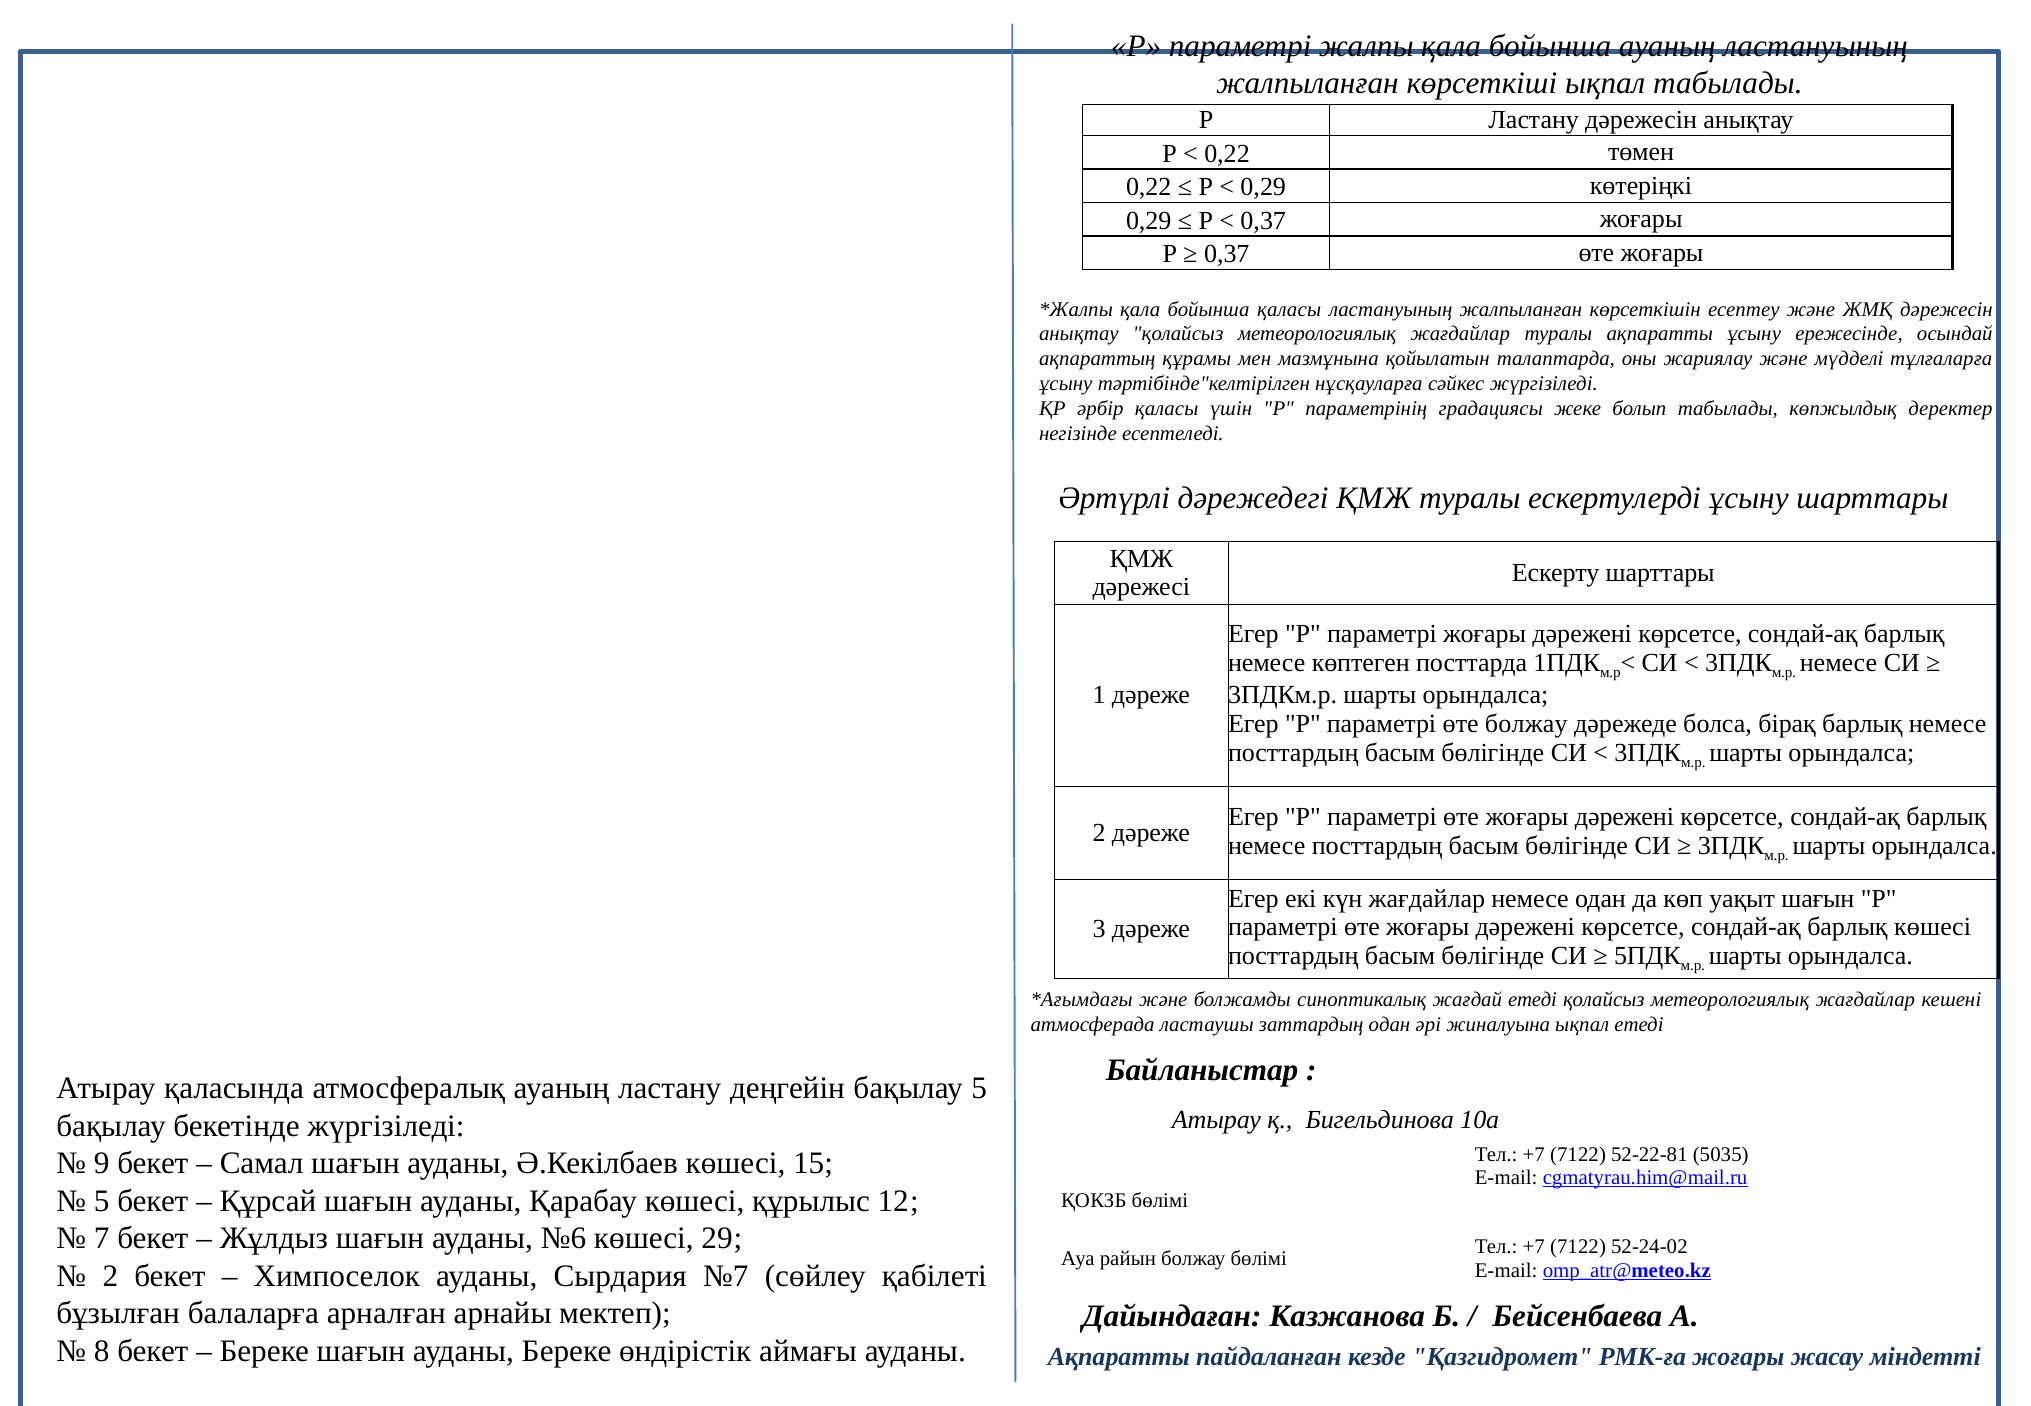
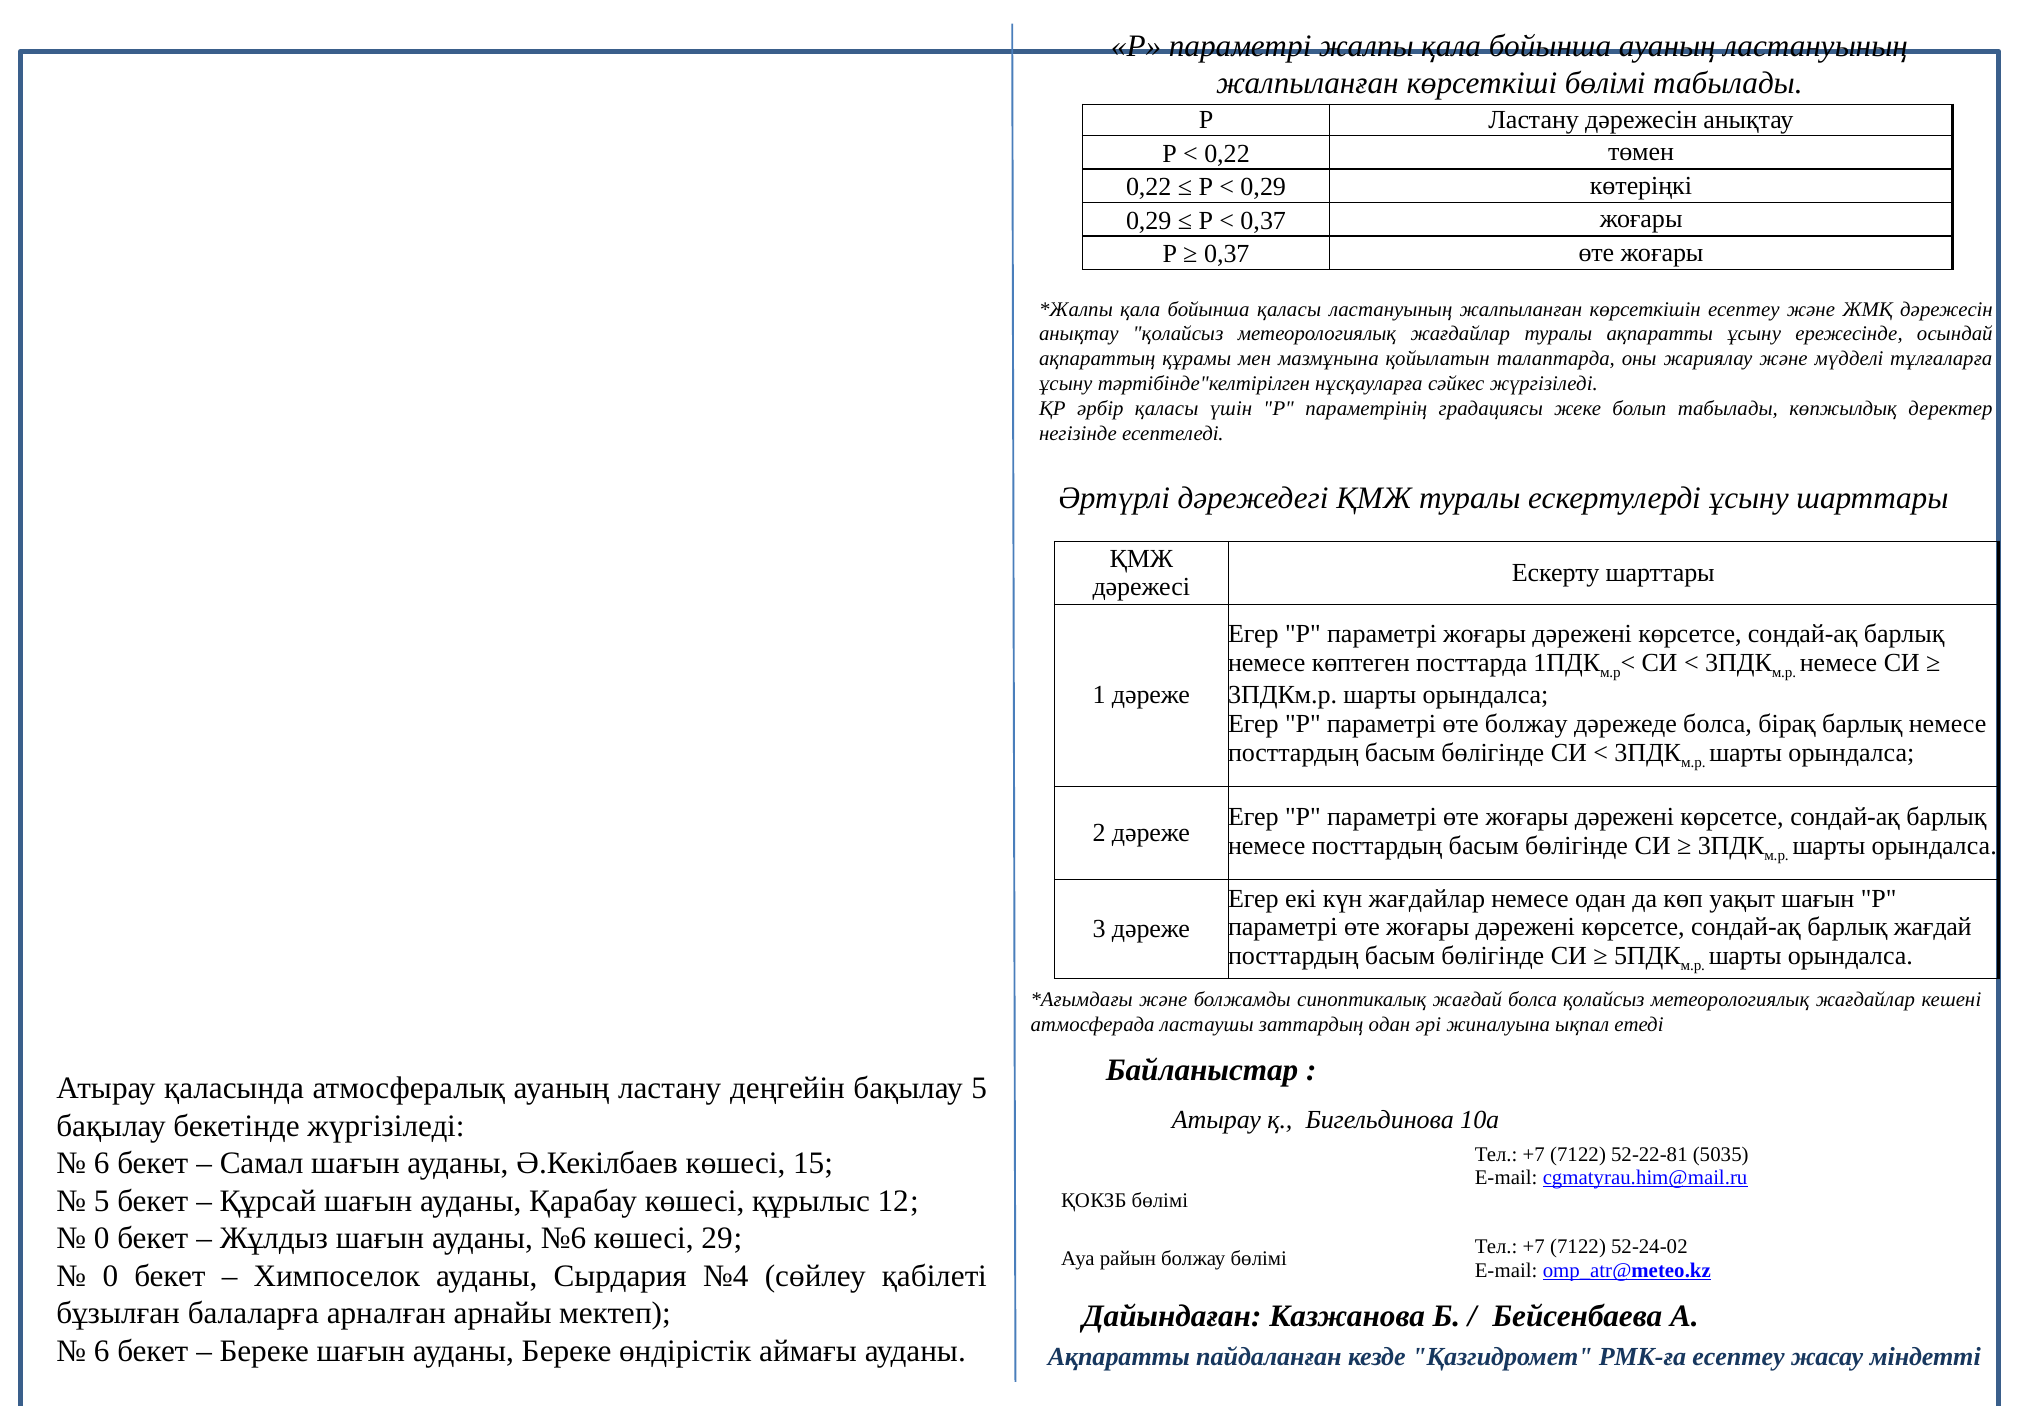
көрсеткіші ықпал: ықпал -> бөлімі (1605, 84)
барлық көшесі: көшесі -> жағдай (1933, 927)
жағдай етеді: етеді -> болса (1533, 999)
9: 9 -> 6 (102, 1163)
7: 7 -> 0 (102, 1238)
2: 2 -> 0 (110, 1276)
№7: №7 -> №4 (726, 1276)
8: 8 -> 6 (102, 1351)
РМК-ға жоғары: жоғары -> есептеу (1738, 1356)
